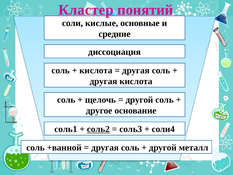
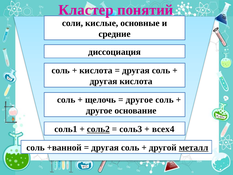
другой: другой -> другое (139, 100)
соли4: соли4 -> всех4 (163, 129)
металл underline: none -> present (194, 147)
